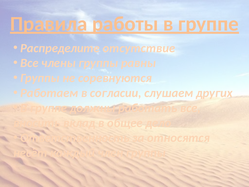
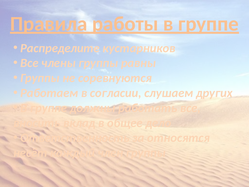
отсутствие: отсутствие -> кустарников (139, 48)
